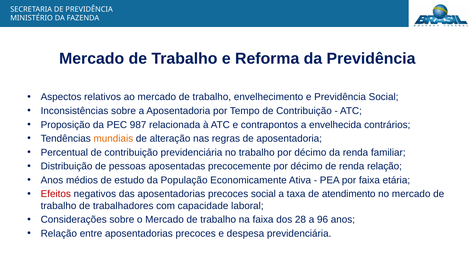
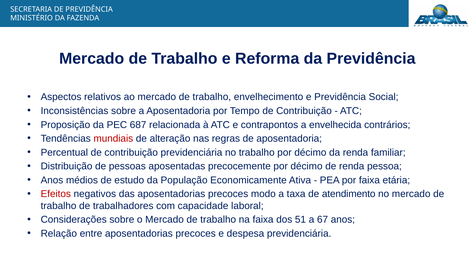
987: 987 -> 687 (138, 125)
mundiais colour: orange -> red (113, 139)
renda relação: relação -> pessoa (384, 166)
precoces social: social -> modo (263, 194)
28: 28 -> 51 (300, 220)
96: 96 -> 67 (323, 220)
